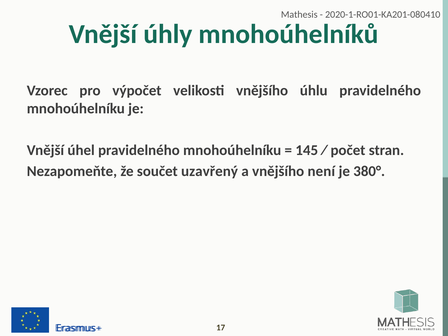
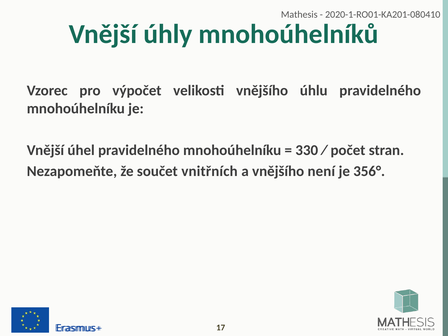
145: 145 -> 330 (307, 150)
uzavřený: uzavřený -> vnitřních (209, 171)
380°: 380° -> 356° (369, 171)
